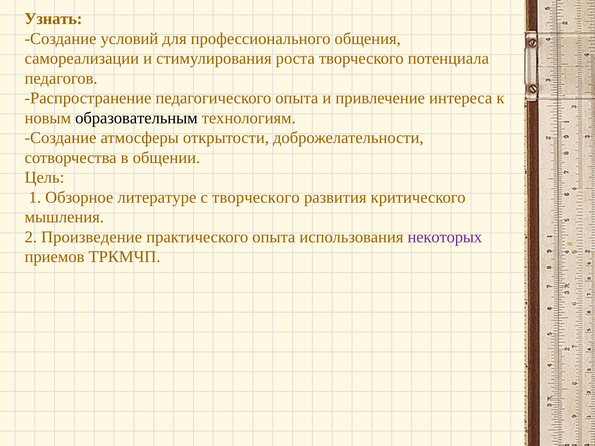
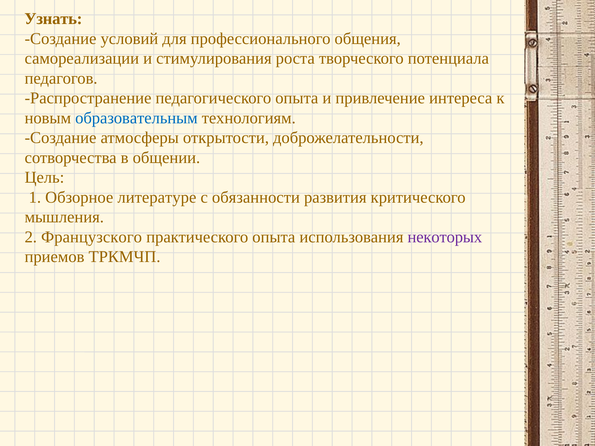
образовательным colour: black -> blue (136, 118)
с творческого: творческого -> обязанности (256, 197)
Произведение: Произведение -> Французского (92, 237)
